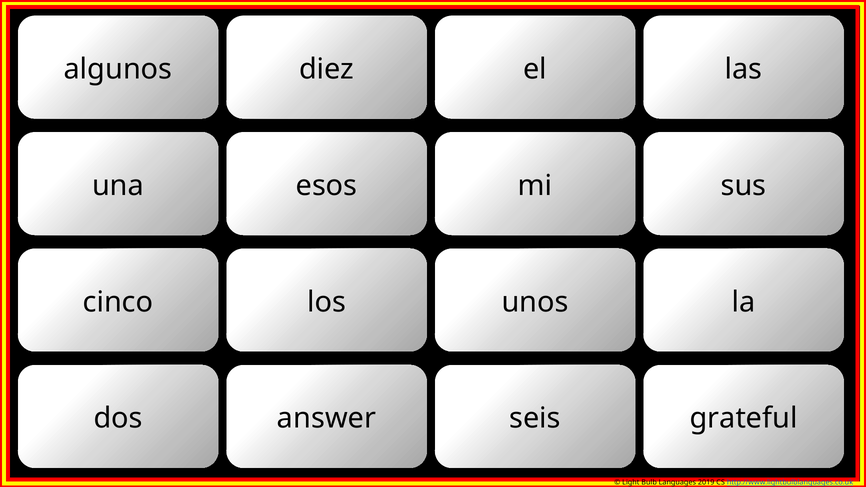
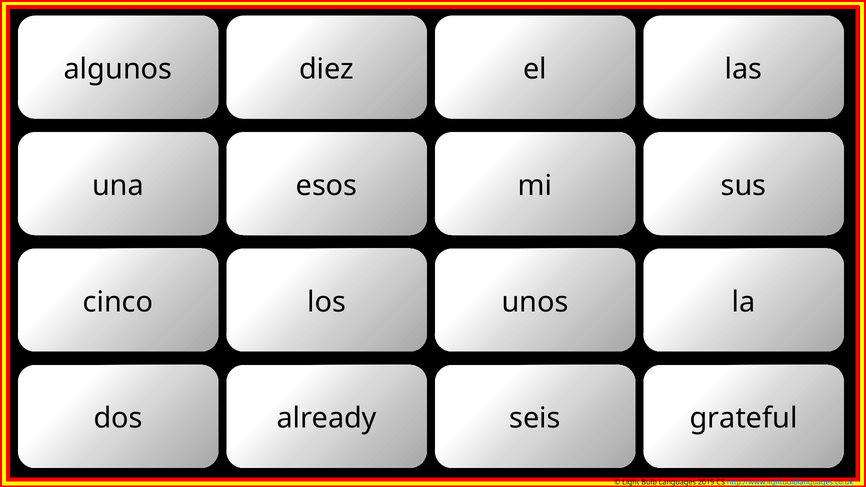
answer: answer -> already (327, 419)
